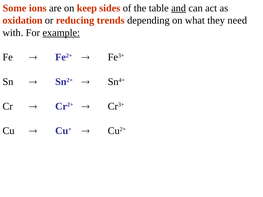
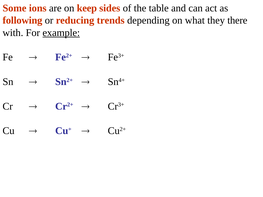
and underline: present -> none (179, 8)
oxidation: oxidation -> following (22, 20)
need: need -> there (237, 20)
